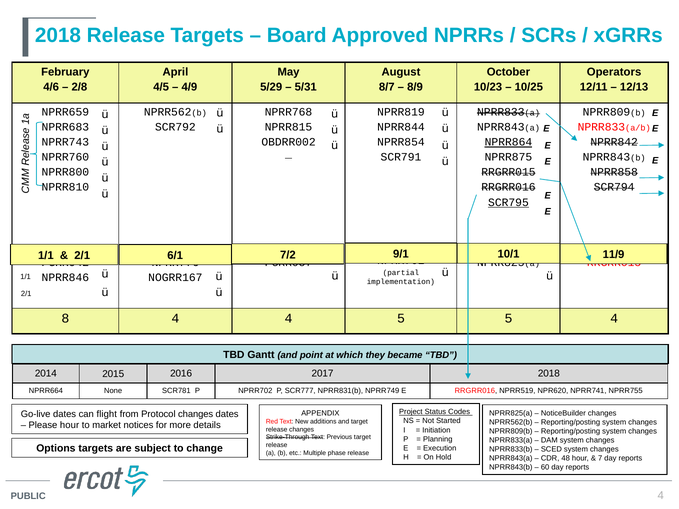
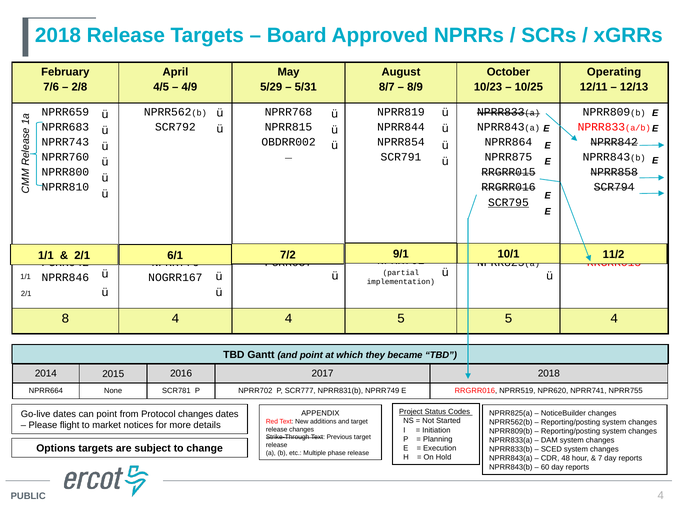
Operators: Operators -> Operating (614, 72)
4/6: 4/6 -> 7/6 (51, 87)
NPRR864 underline: present -> none (508, 142)
11/9: 11/9 -> 11/2 (614, 255)
can flight: flight -> point (107, 414)
Please hour: hour -> flight (70, 425)
